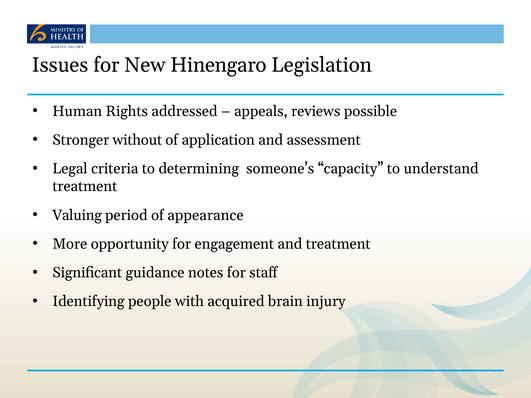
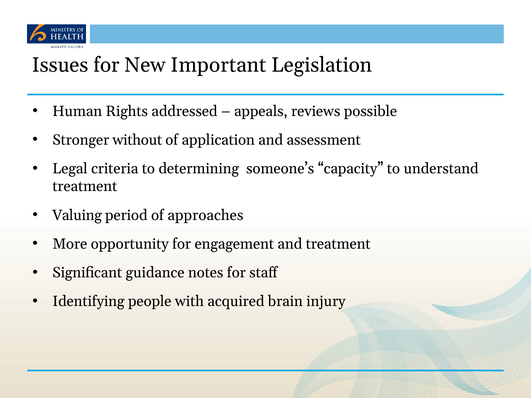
Hinengaro: Hinengaro -> Important (218, 65)
appearance: appearance -> approaches (205, 215)
